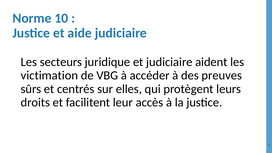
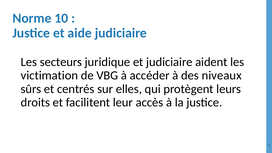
preuves: preuves -> niveaux (222, 75)
